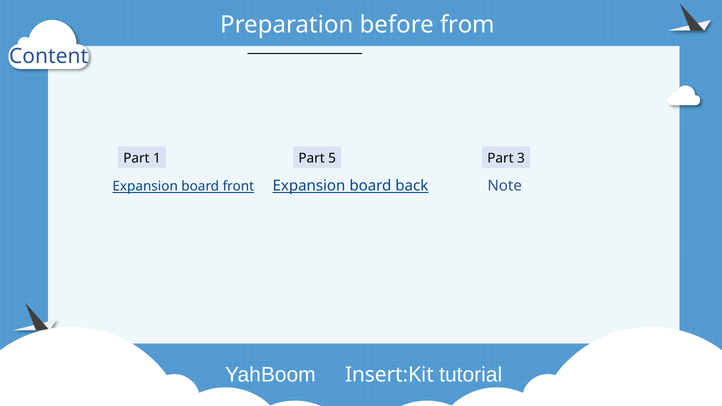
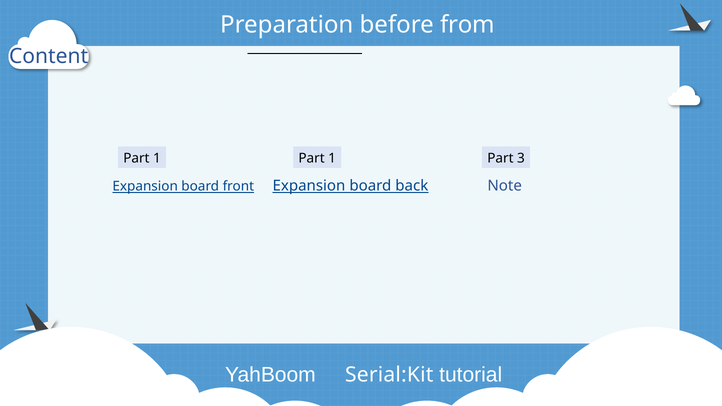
5: 5 -> 1 (332, 158)
Insert:Kit: Insert:Kit -> Serial:Kit (389, 375)
